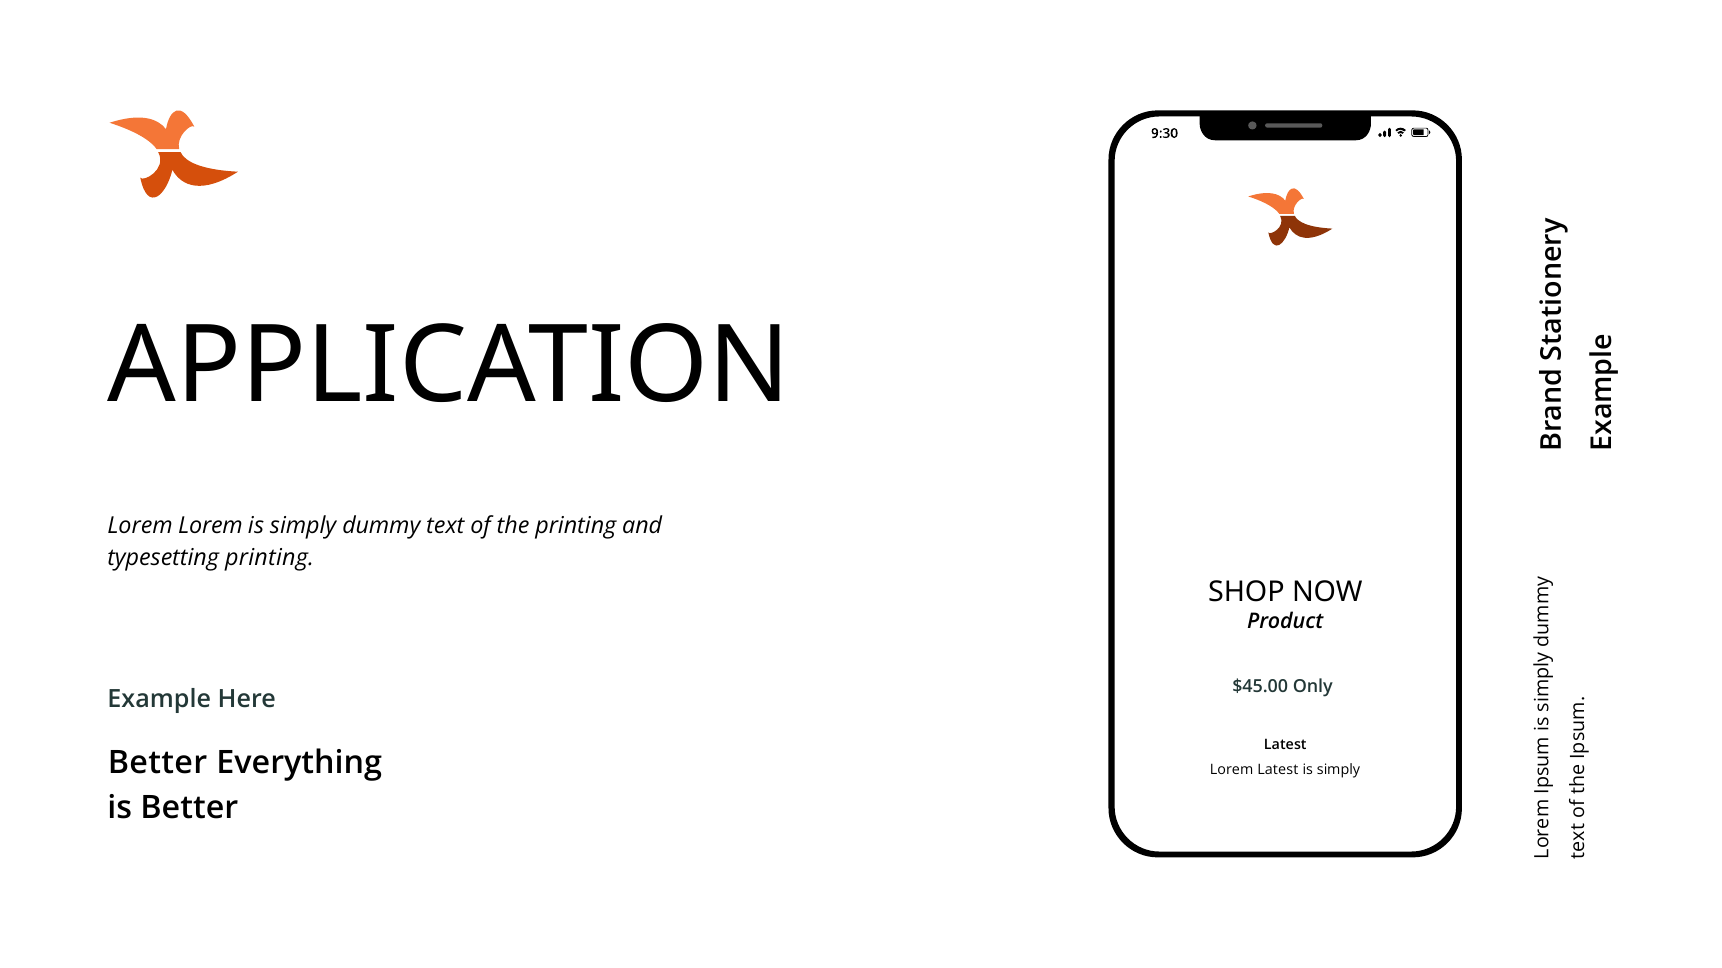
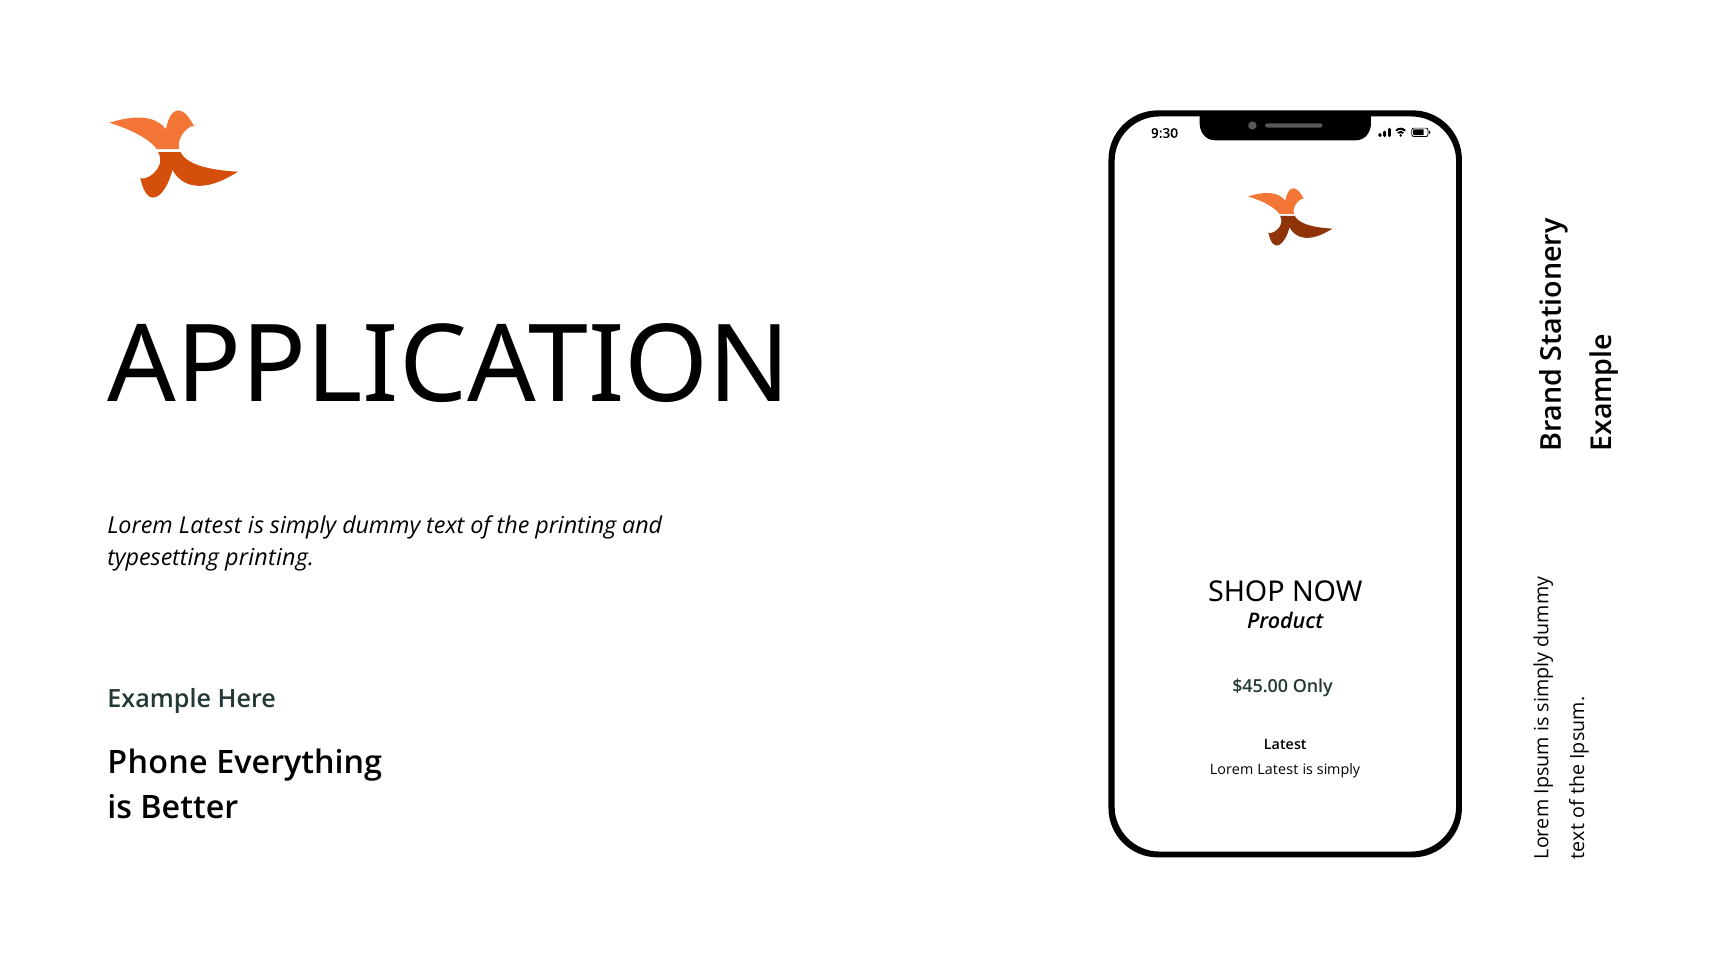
Lorem: Lorem -> Latest (210, 526)
Better: Better -> Phone (158, 763)
